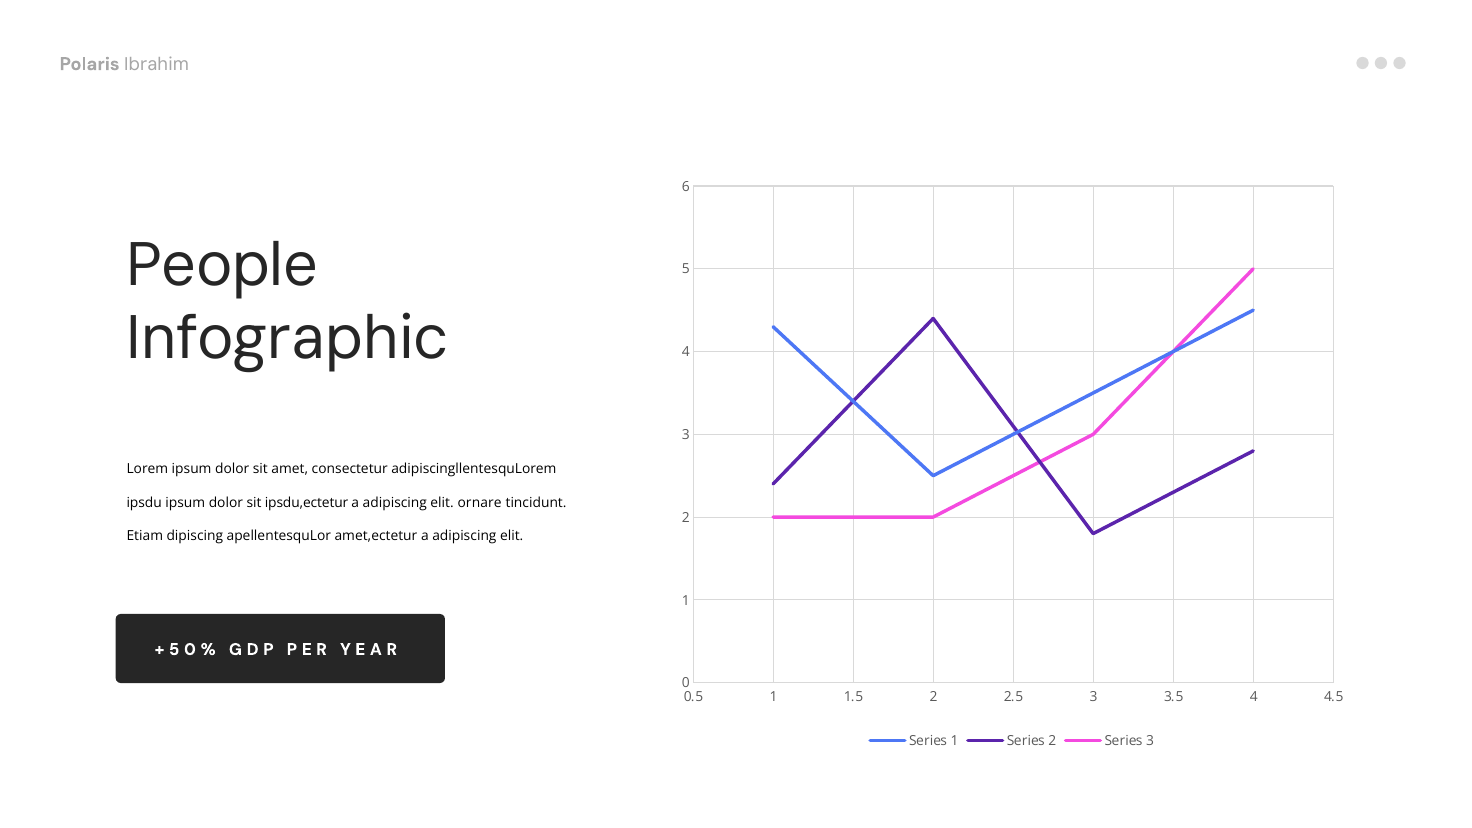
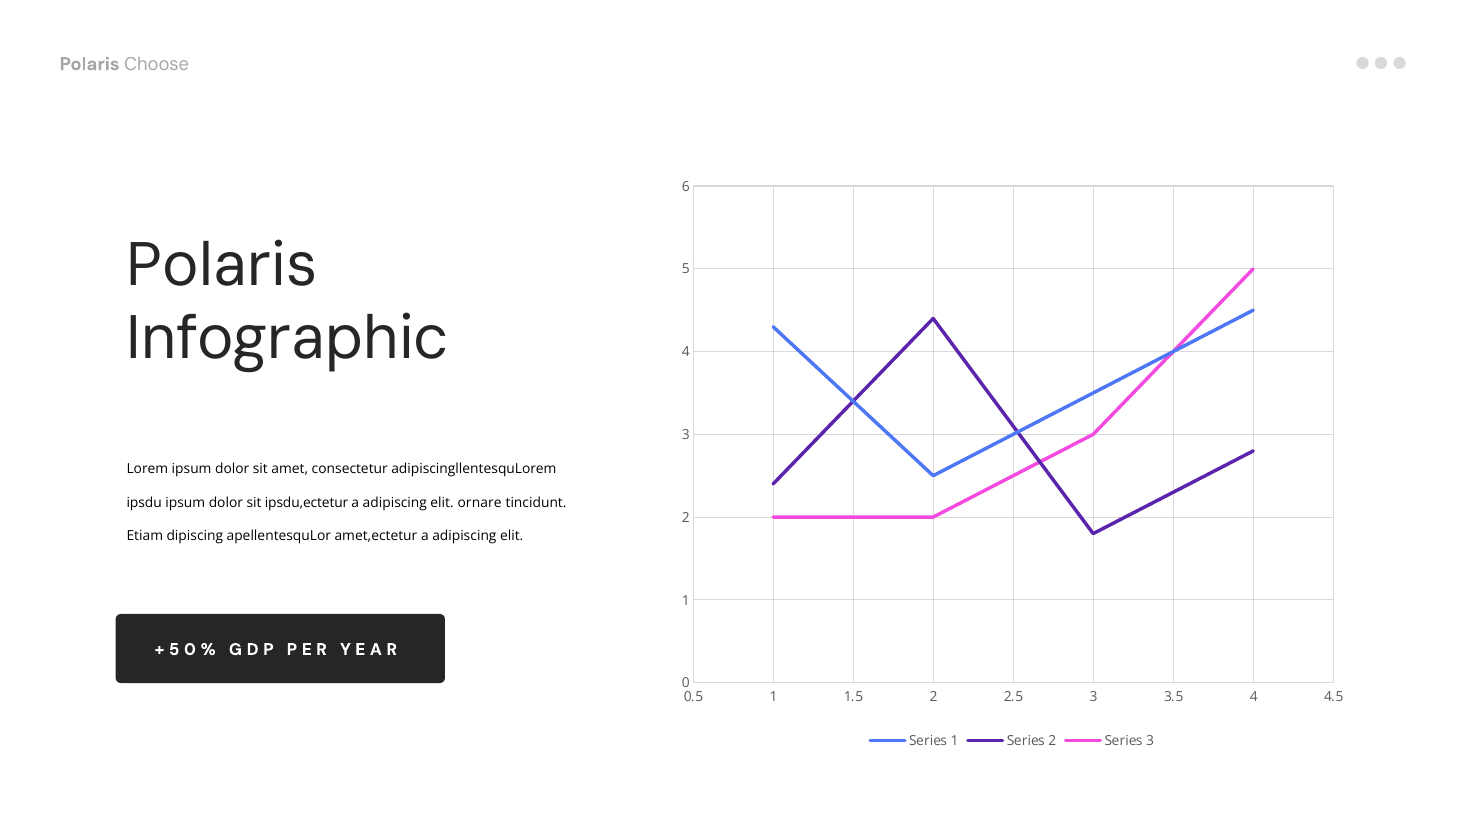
Ibrahim: Ibrahim -> Choose (157, 64)
People: People -> Polaris (222, 265)
